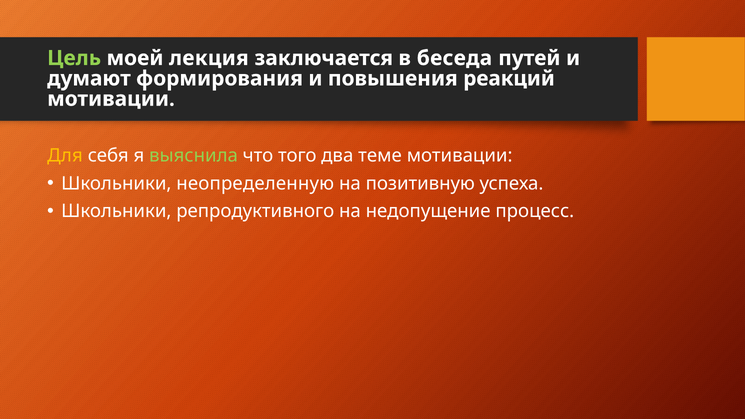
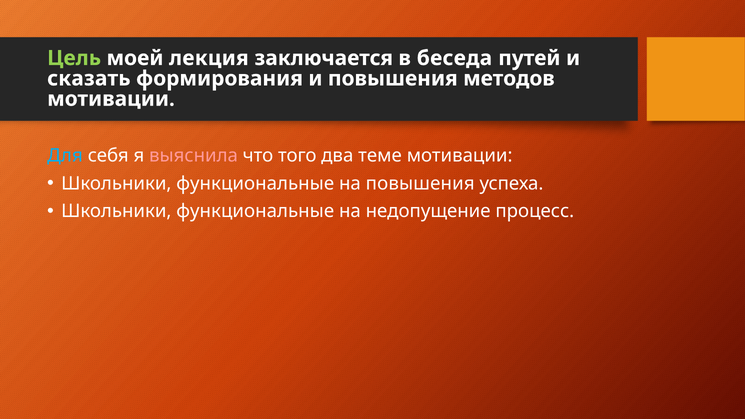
думают: думают -> сказать (89, 79)
реакций: реакций -> методов (509, 79)
Для colour: yellow -> light blue (65, 156)
выяснила colour: light green -> pink (194, 156)
неопределенную: неопределенную -> функциональные (255, 183)
на позитивную: позитивную -> повышения (420, 183)
репродуктивного: репродуктивного -> функциональные (255, 211)
